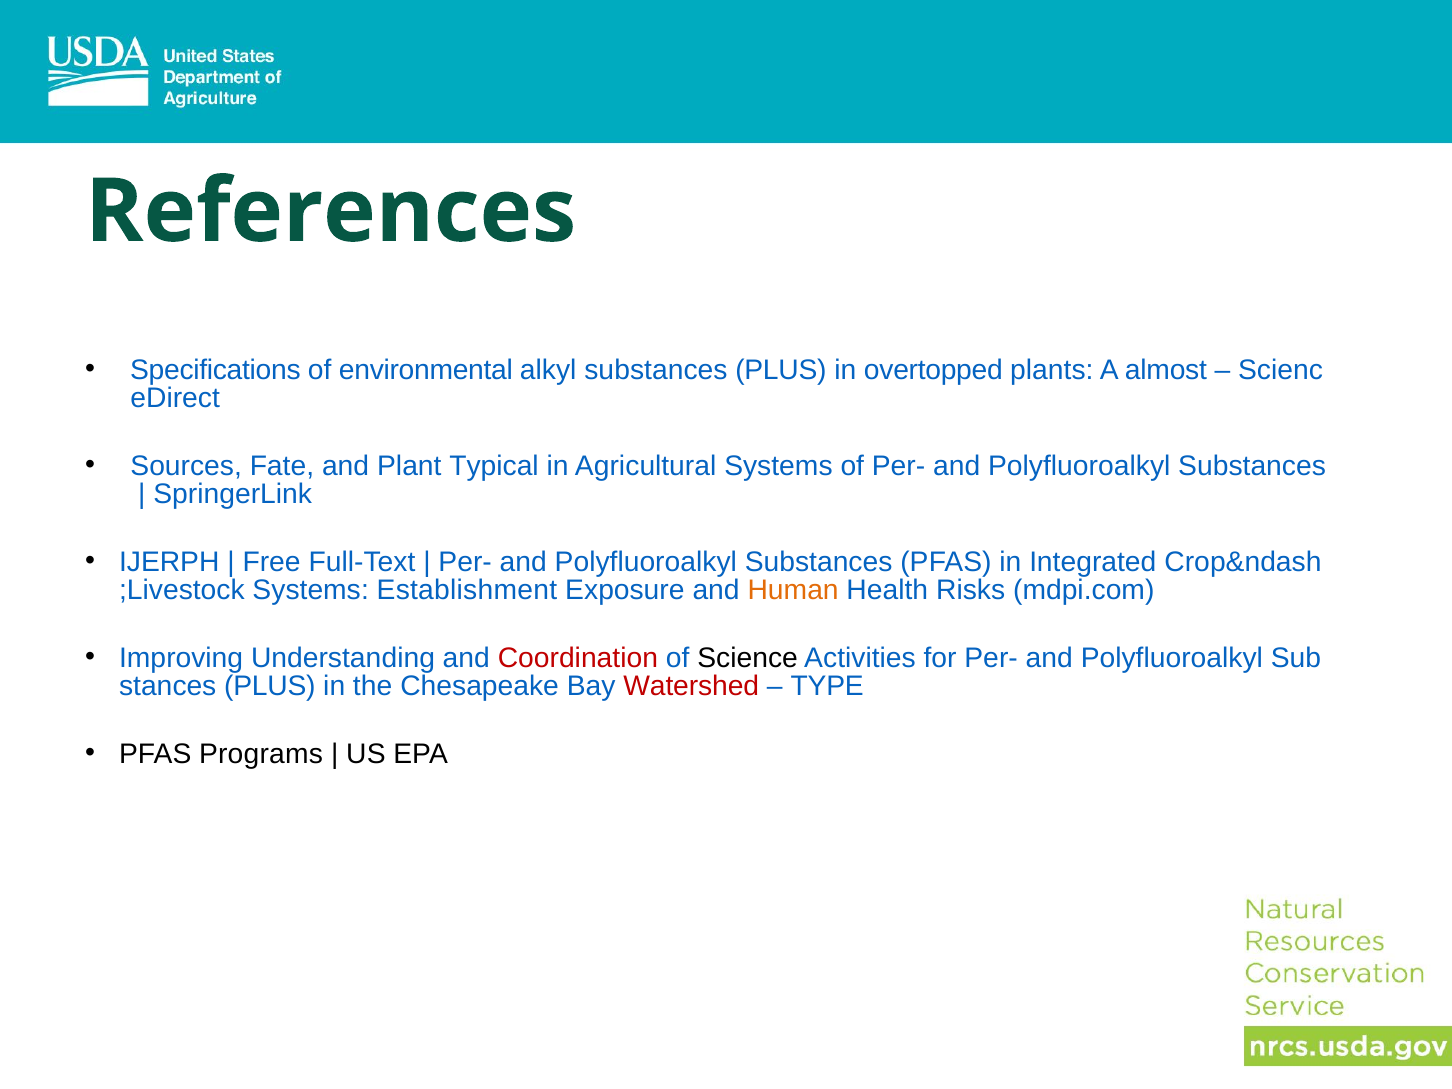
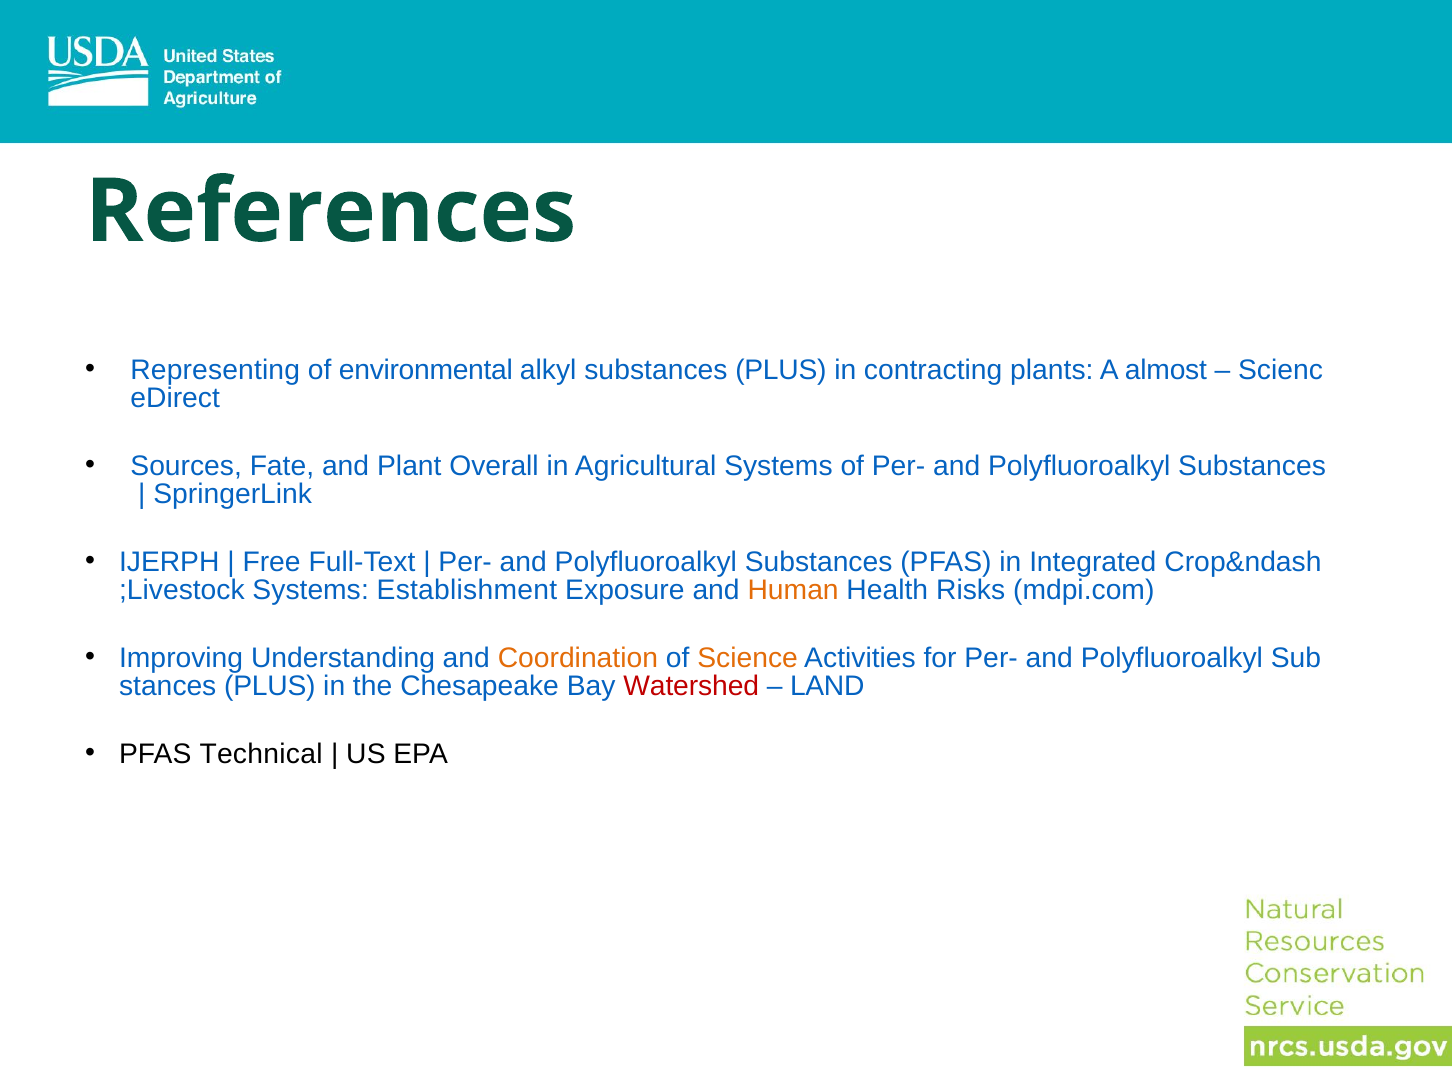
Specifications: Specifications -> Representing (215, 370)
overtopped: overtopped -> contracting (933, 370)
Typical: Typical -> Overall (494, 466)
Coordination colour: red -> orange (578, 658)
Science colour: black -> orange (748, 658)
TYPE: TYPE -> LAND (827, 686)
Programs: Programs -> Technical (261, 754)
